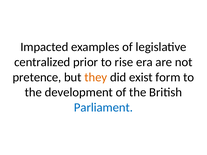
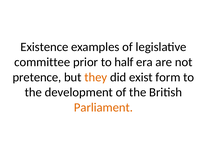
Impacted: Impacted -> Existence (44, 47)
centralized: centralized -> committee (42, 62)
rise: rise -> half (124, 62)
Parliament colour: blue -> orange (103, 108)
